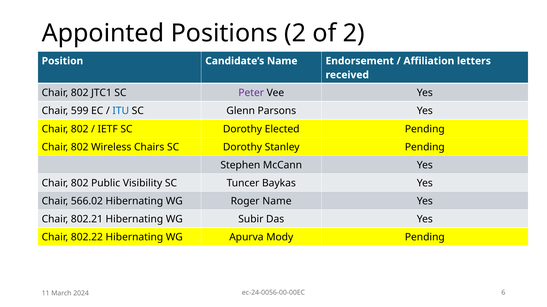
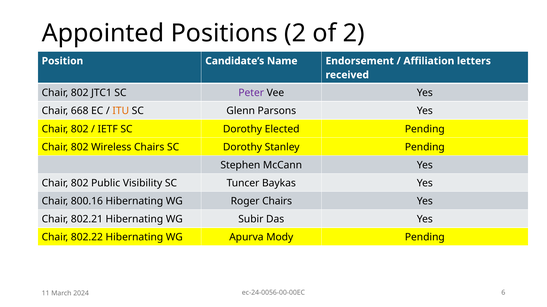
599: 599 -> 668 (80, 111)
ITU colour: blue -> orange (121, 111)
566.02: 566.02 -> 800.16 (87, 202)
Roger Name: Name -> Chairs (277, 202)
